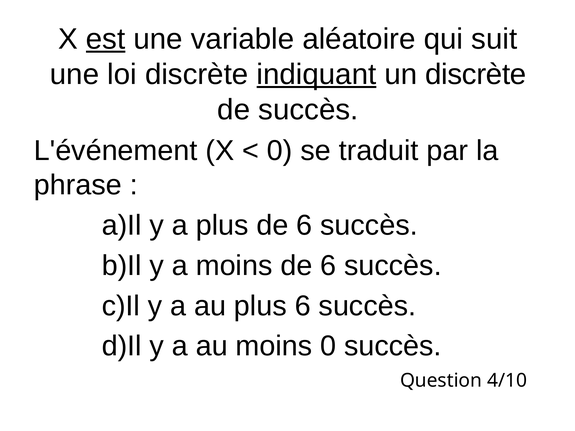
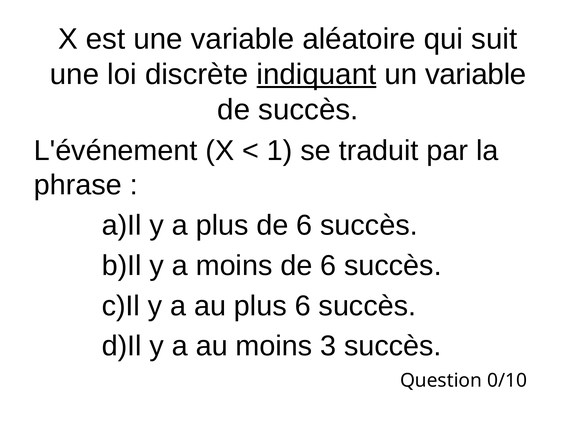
est underline: present -> none (106, 39)
un discrète: discrète -> variable (476, 74)
0: 0 -> 1 (280, 151)
moins 0: 0 -> 3 (328, 346)
4/10: 4/10 -> 0/10 (507, 381)
